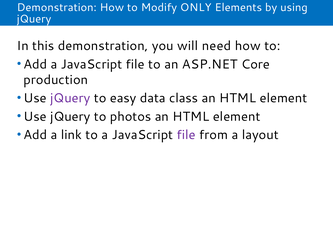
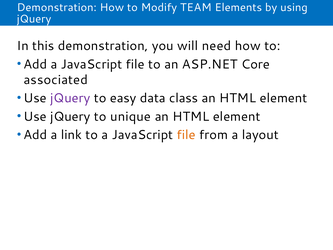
ONLY: ONLY -> TEAM (196, 8)
production: production -> associated (56, 80)
photos: photos -> unique (131, 116)
file colour: purple -> orange (186, 135)
